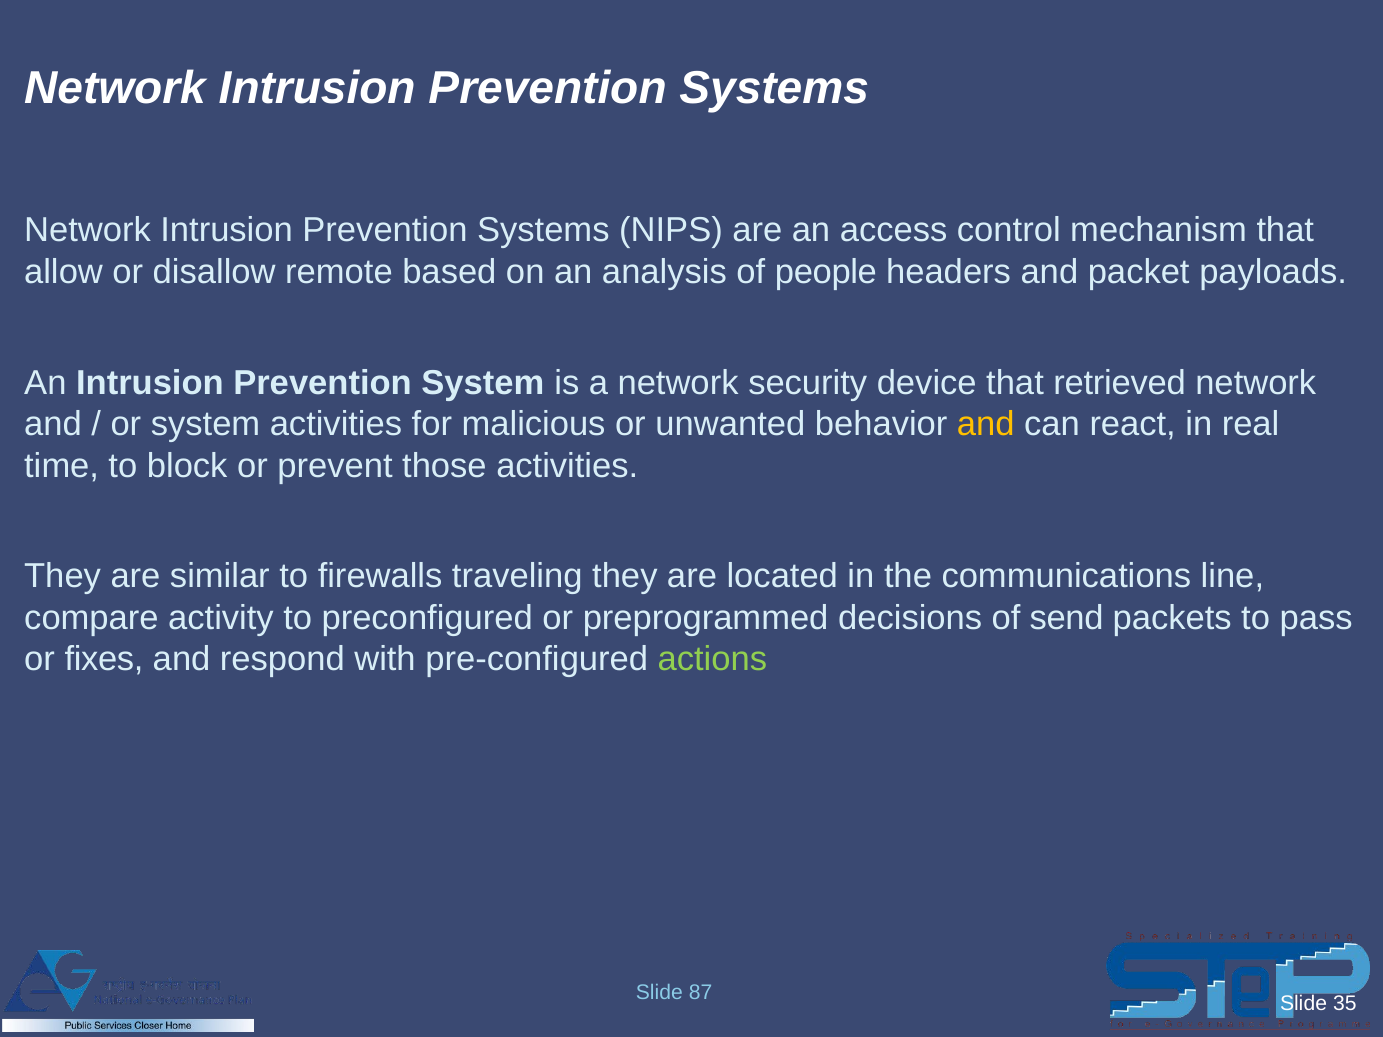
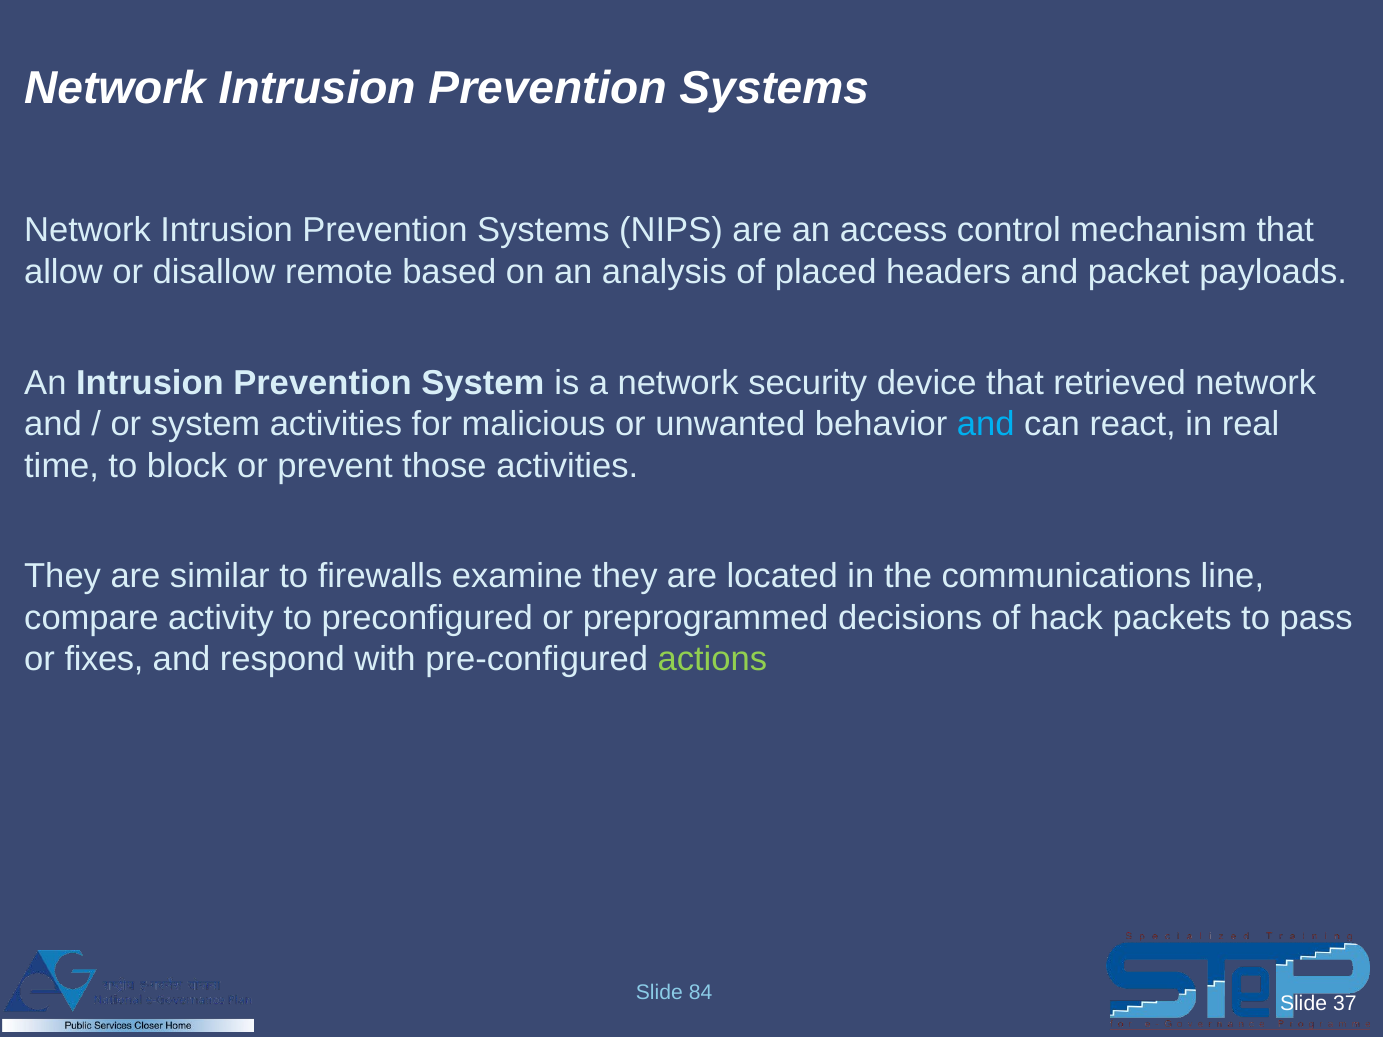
people: people -> placed (826, 272)
and colour: yellow -> light blue (986, 424)
traveling: traveling -> examine (517, 576)
send: send -> hack (1066, 618)
87: 87 -> 84 (701, 992)
35: 35 -> 37 (1345, 1004)
